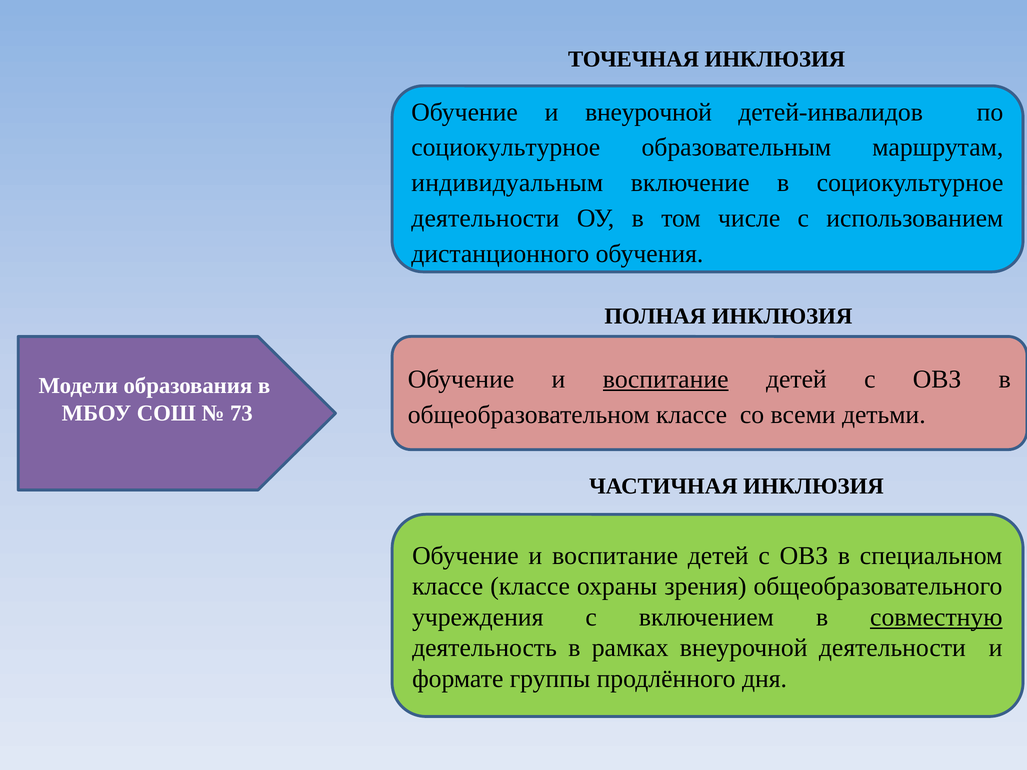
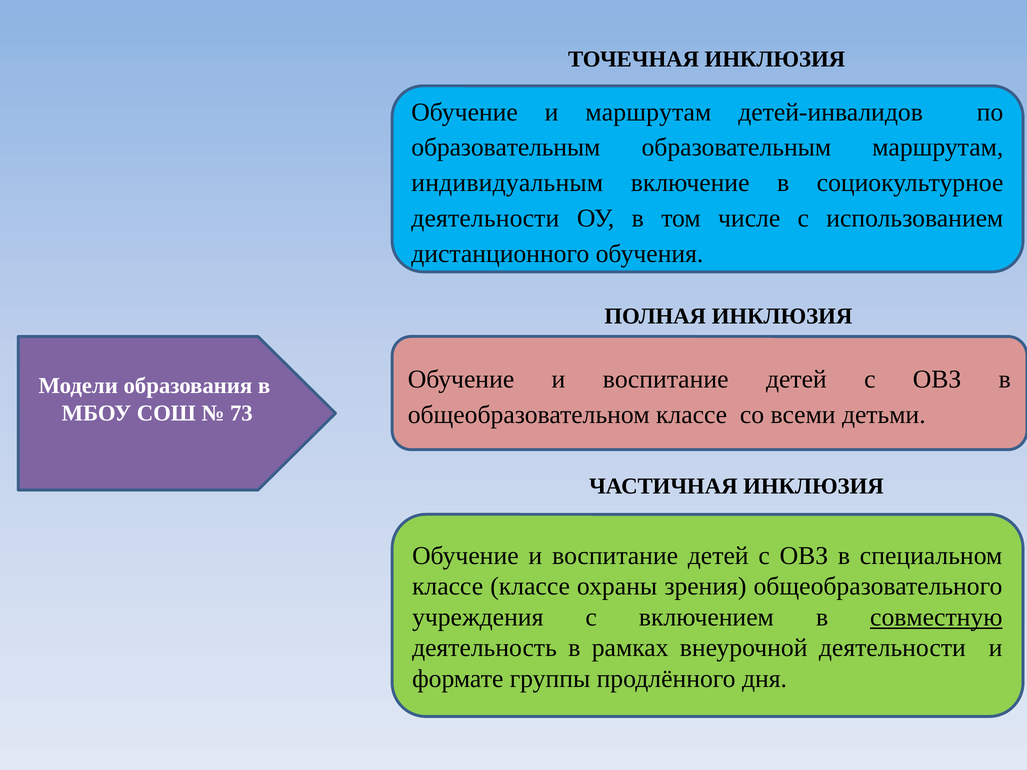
и внеурочной: внеурочной -> маршрутам (648, 112)
социокультурное: социокультурное -> образовательным (506, 148)
воспитание underline: present -> none (666, 380)
